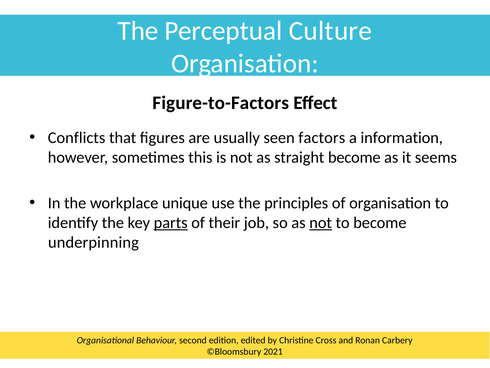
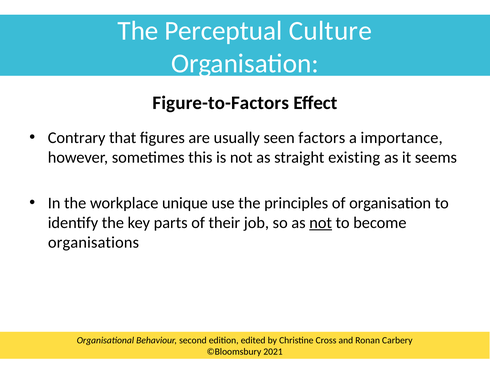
Conflicts: Conflicts -> Contrary (77, 138)
information: information -> importance (402, 138)
straight become: become -> existing (354, 157)
parts underline: present -> none (171, 222)
underpinning: underpinning -> organisations (93, 242)
